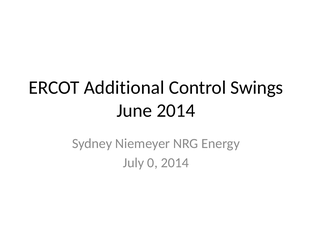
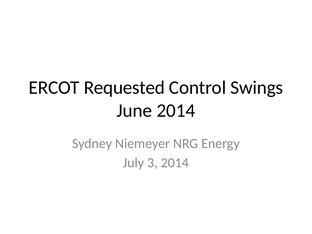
Additional: Additional -> Requested (124, 88)
0: 0 -> 3 (152, 163)
